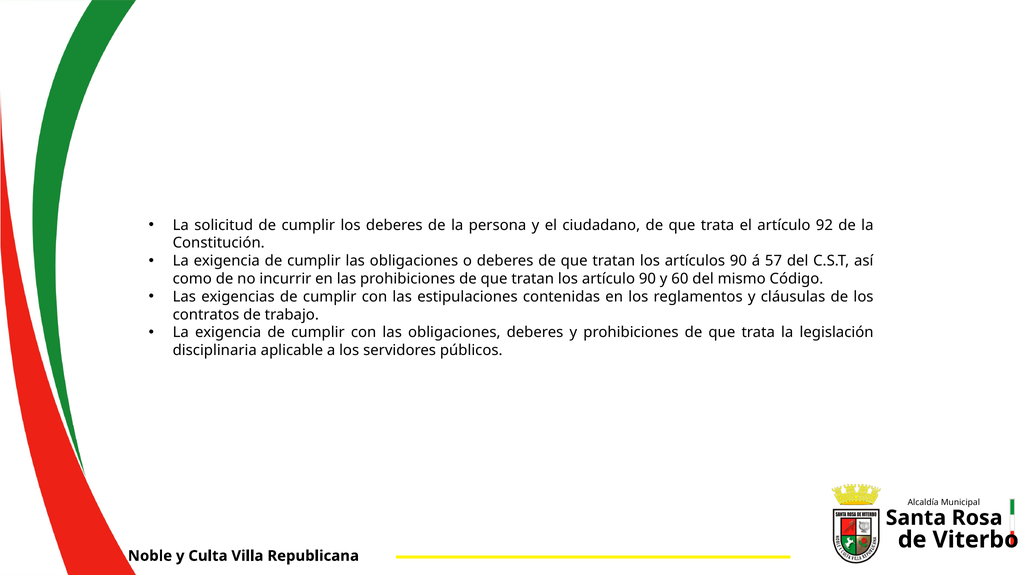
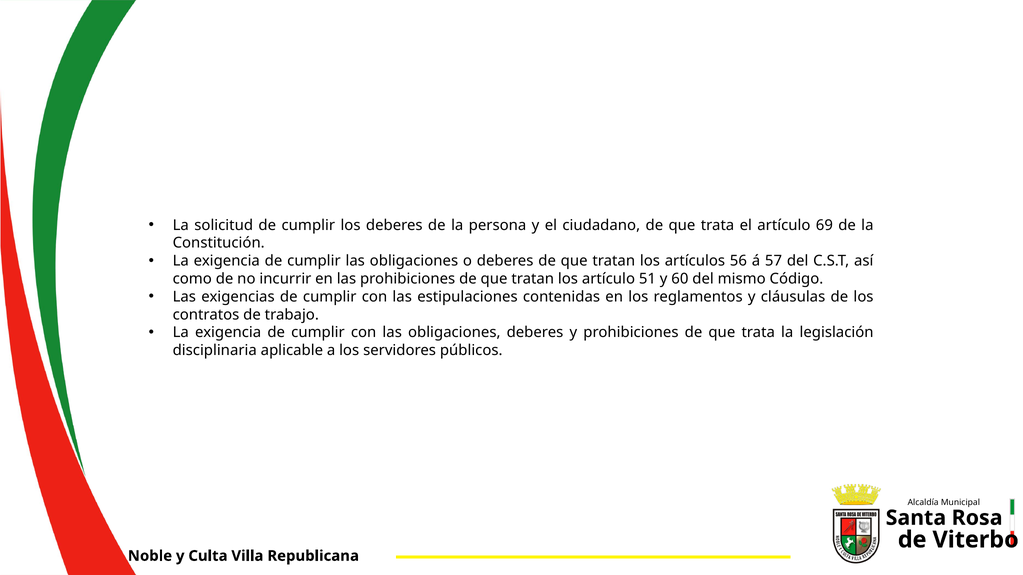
92: 92 -> 69 (824, 225)
artículos 90: 90 -> 56 (738, 261)
artículo 90: 90 -> 51 (647, 279)
